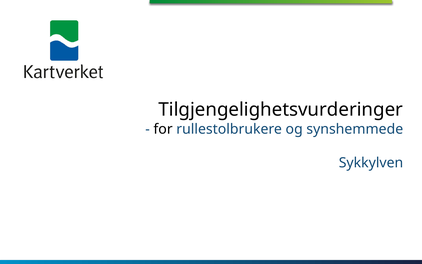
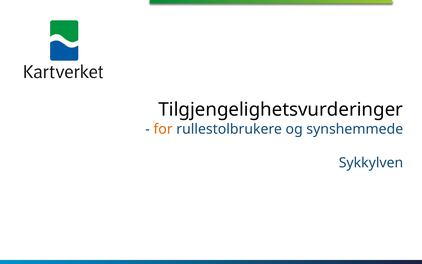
for colour: black -> orange (163, 129)
